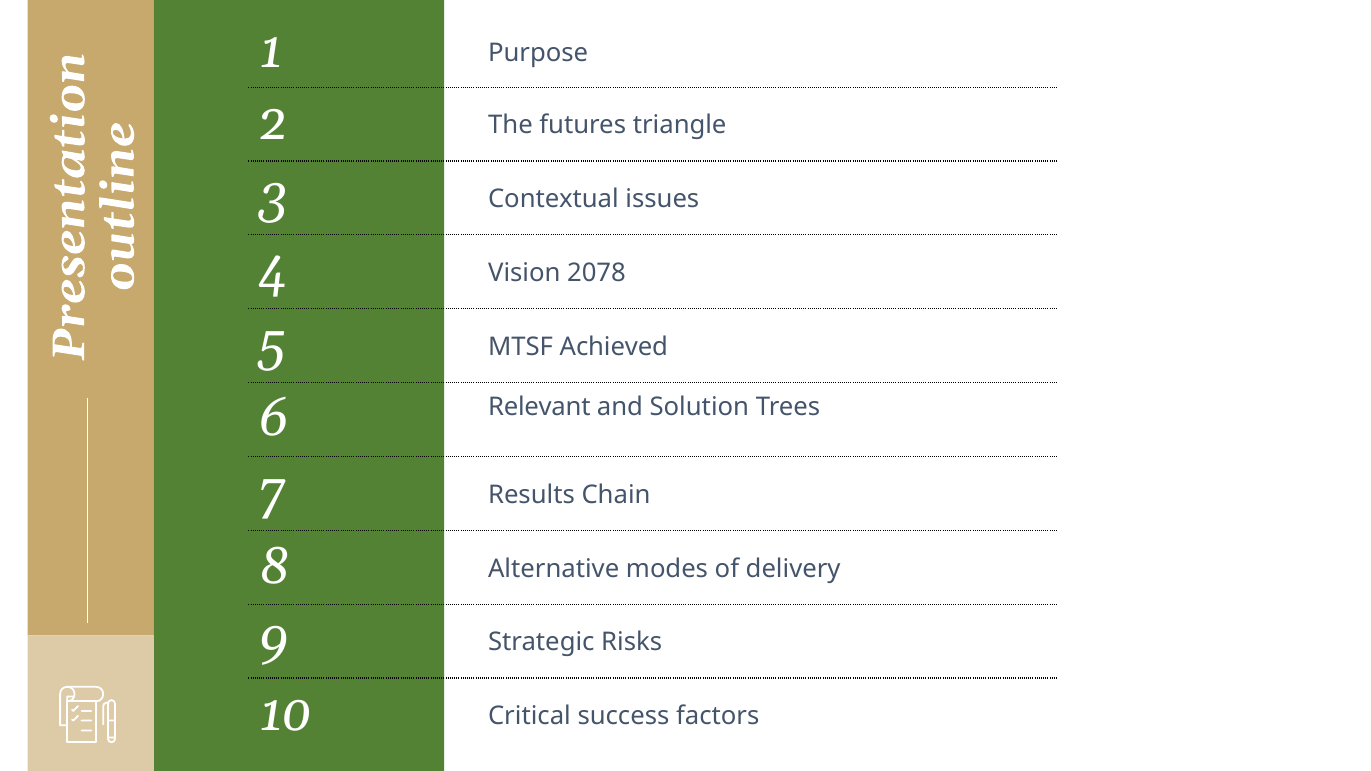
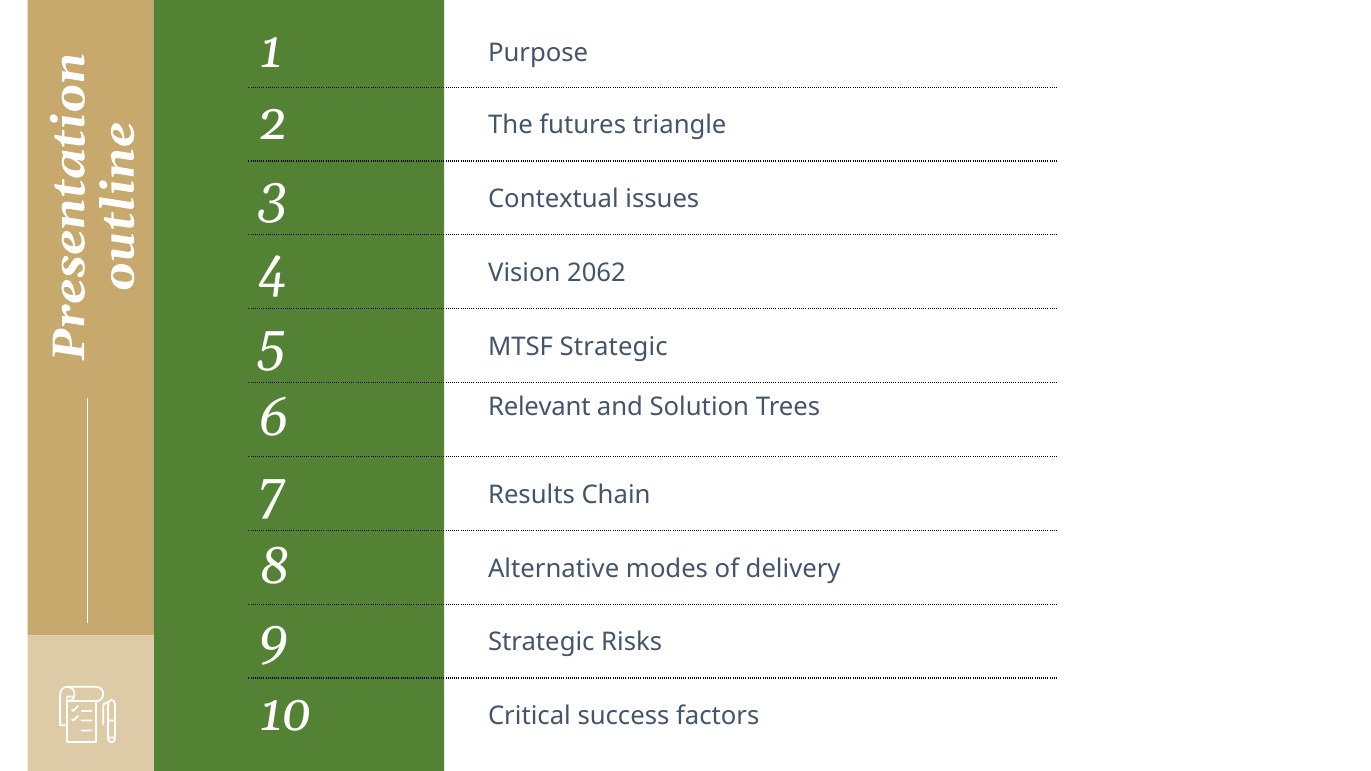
2078: 2078 -> 2062 (596, 273)
MTSF Achieved: Achieved -> Strategic (614, 347)
